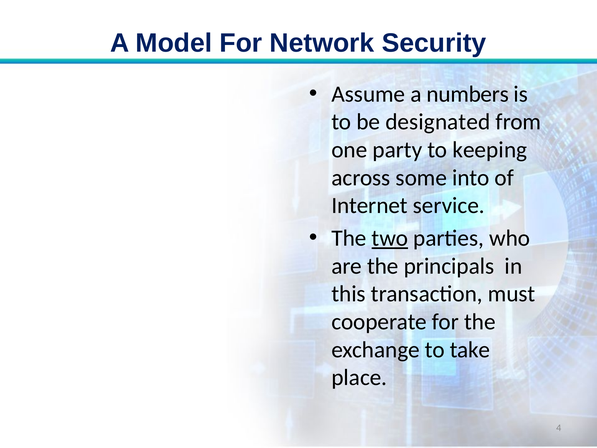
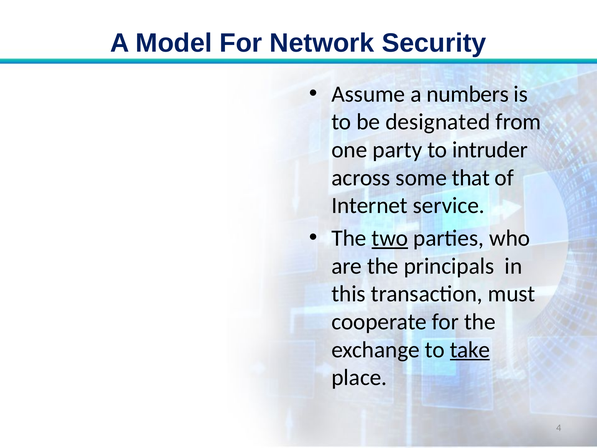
keeping: keeping -> intruder (490, 150)
into: into -> that (471, 178)
take underline: none -> present (470, 350)
